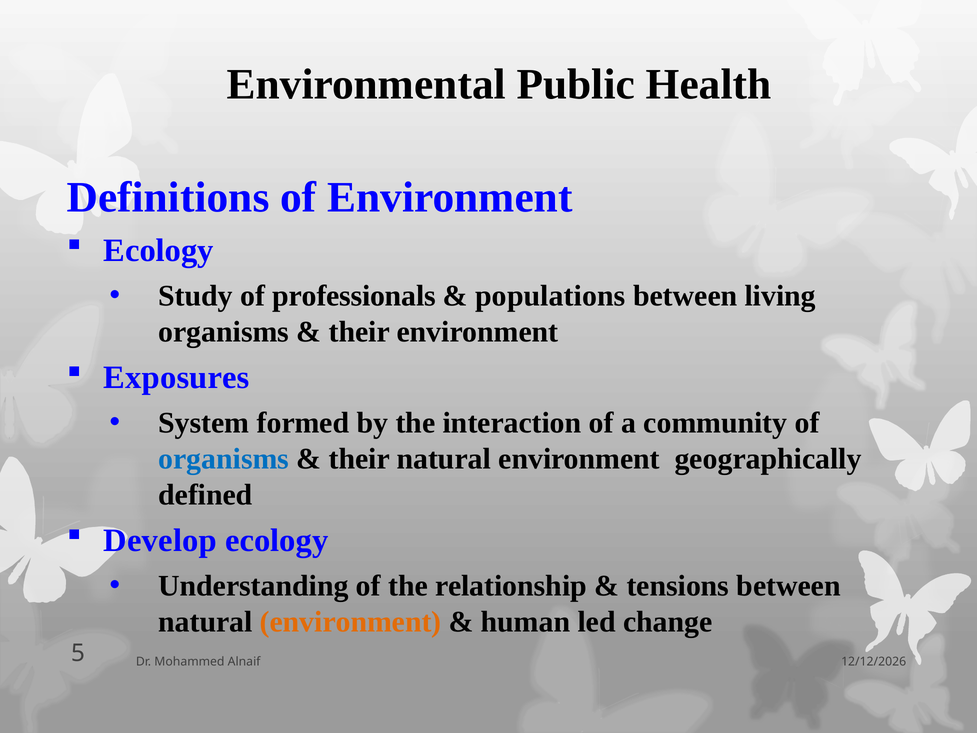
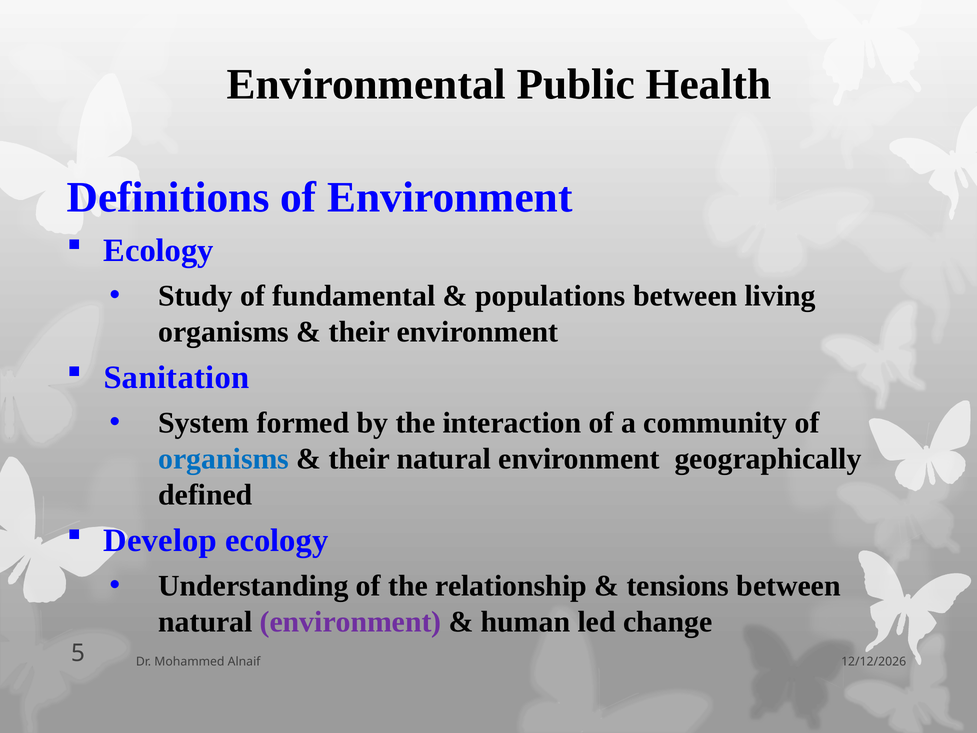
professionals: professionals -> fundamental (354, 296)
Exposures: Exposures -> Sanitation (176, 378)
environment colour: orange -> purple (351, 622)
